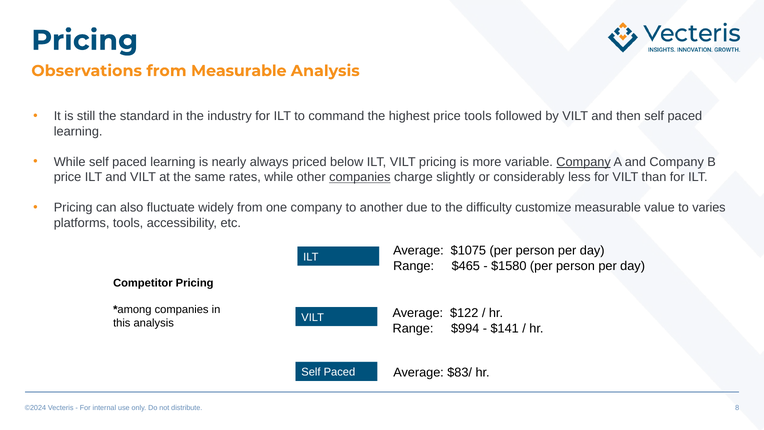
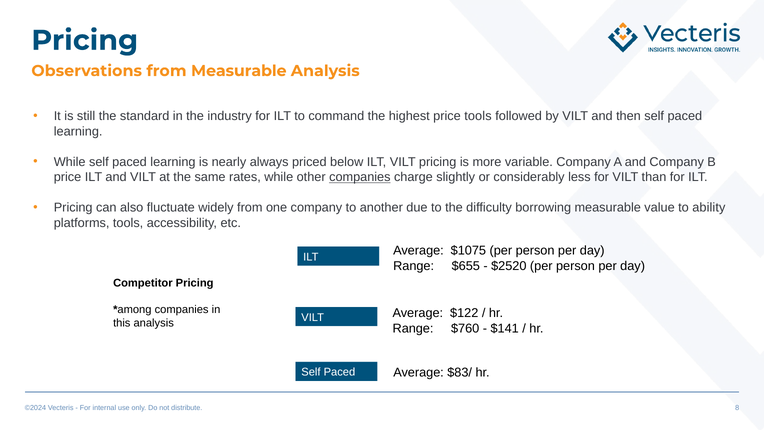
Company underline: present -> none (584, 162)
customize: customize -> borrowing (543, 208)
varies: varies -> ability (709, 208)
$465: $465 -> $655 (466, 266)
$1580: $1580 -> $2520 (509, 266)
$994: $994 -> $760 (465, 328)
